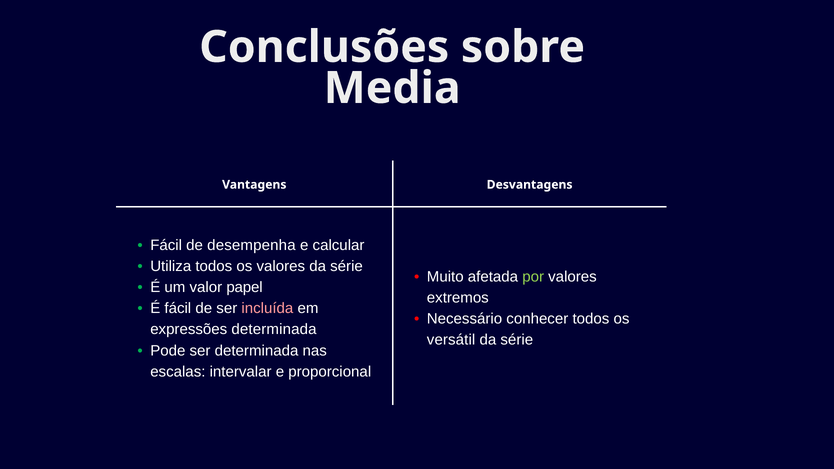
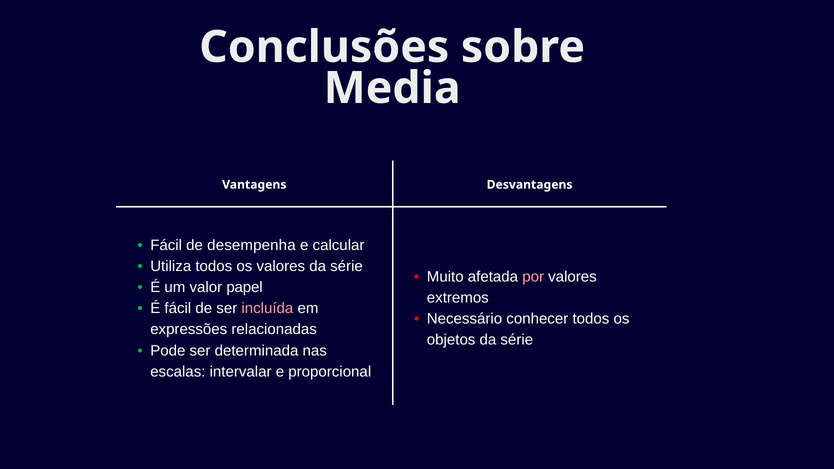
por colour: light green -> pink (533, 277)
expressões determinada: determinada -> relacionadas (274, 330)
versátil: versátil -> objetos (451, 340)
